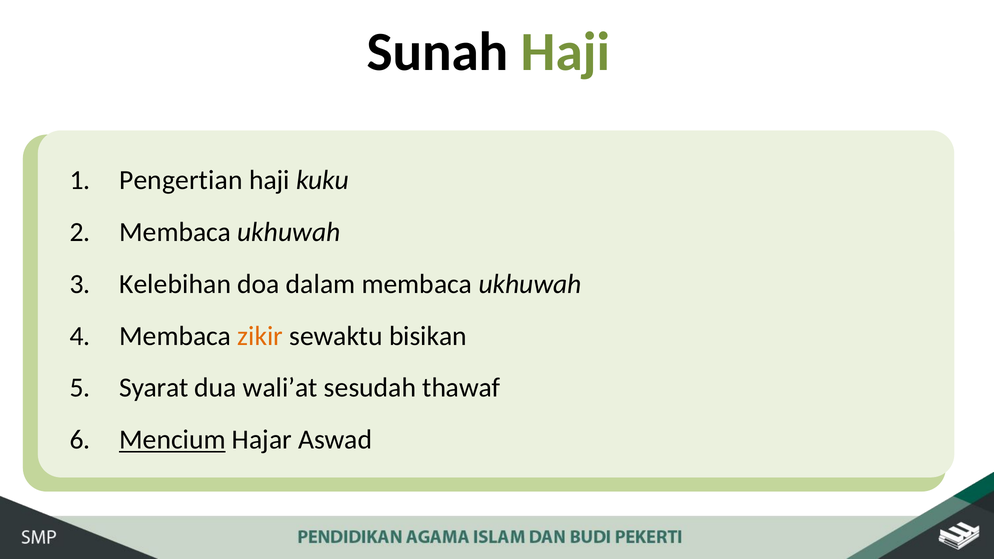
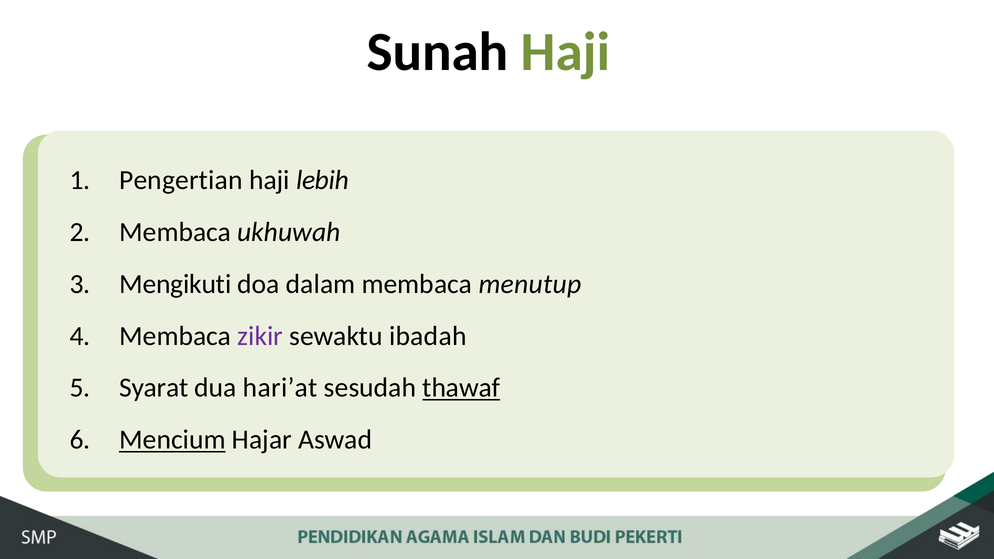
kuku: kuku -> lebih (323, 180)
Kelebihan: Kelebihan -> Mengikuti (175, 284)
ukhuwah: ukhuwah -> menutup (530, 284)
zikir colour: orange -> purple (260, 336)
bisikan: bisikan -> ibadah (428, 336)
wali’at: wali’at -> hari’at (280, 388)
thawaf underline: none -> present (461, 388)
